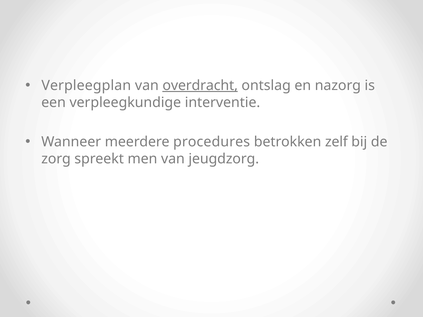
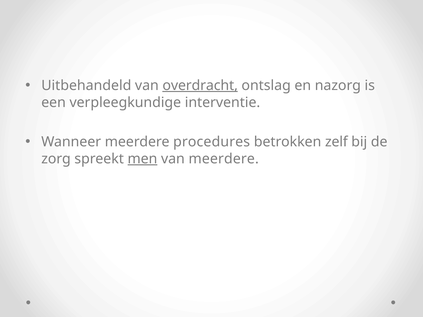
Verpleegplan: Verpleegplan -> Uitbehandeld (86, 86)
men underline: none -> present (142, 159)
van jeugdzorg: jeugdzorg -> meerdere (224, 159)
